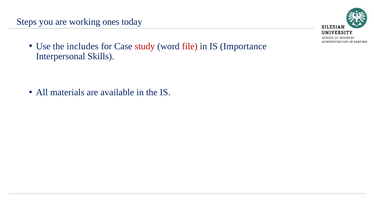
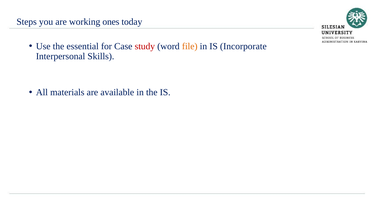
includes: includes -> essential (83, 46)
file colour: red -> orange (190, 46)
Importance: Importance -> Incorporate (243, 46)
